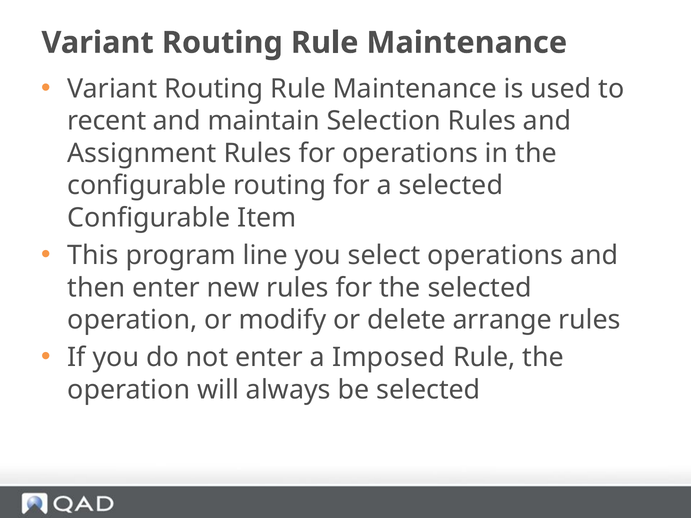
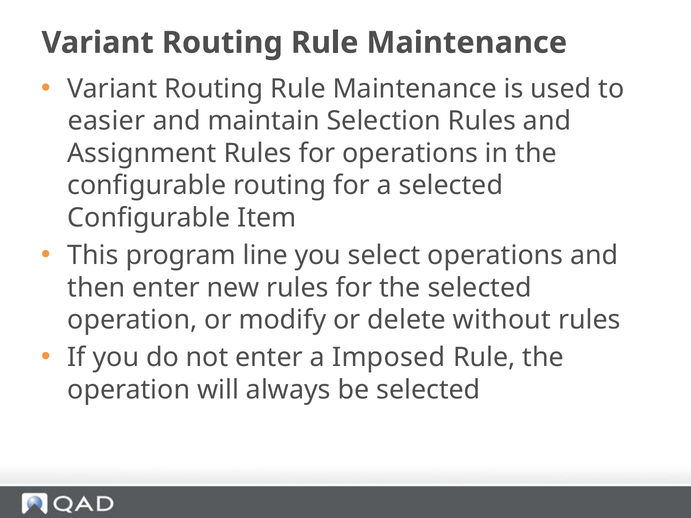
recent: recent -> easier (106, 121)
arrange: arrange -> without (502, 320)
